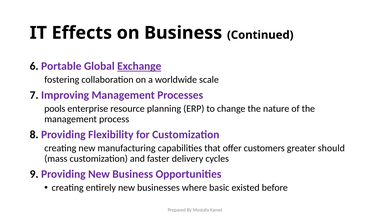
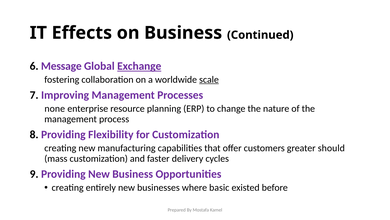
Portable: Portable -> Message (61, 66)
scale underline: none -> present (209, 79)
pools: pools -> none (55, 108)
